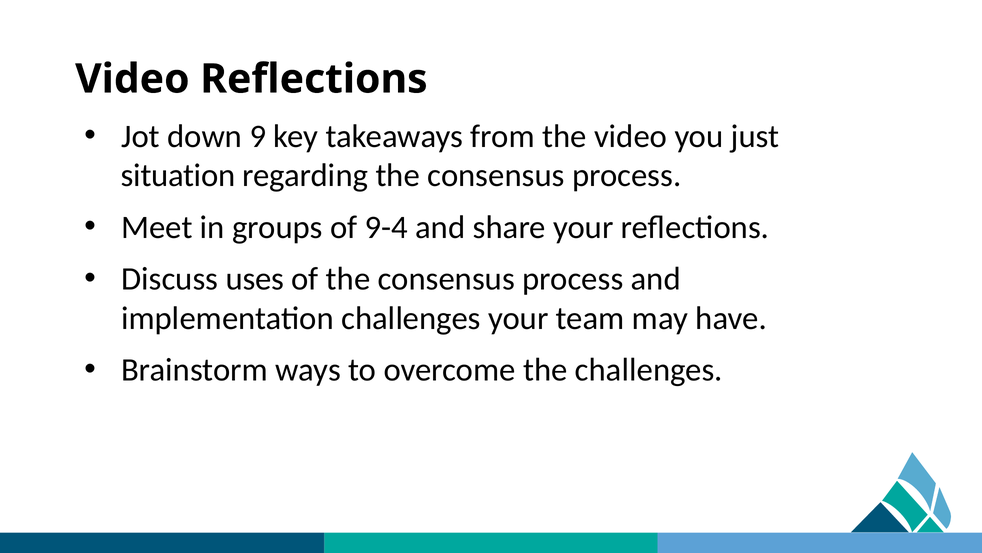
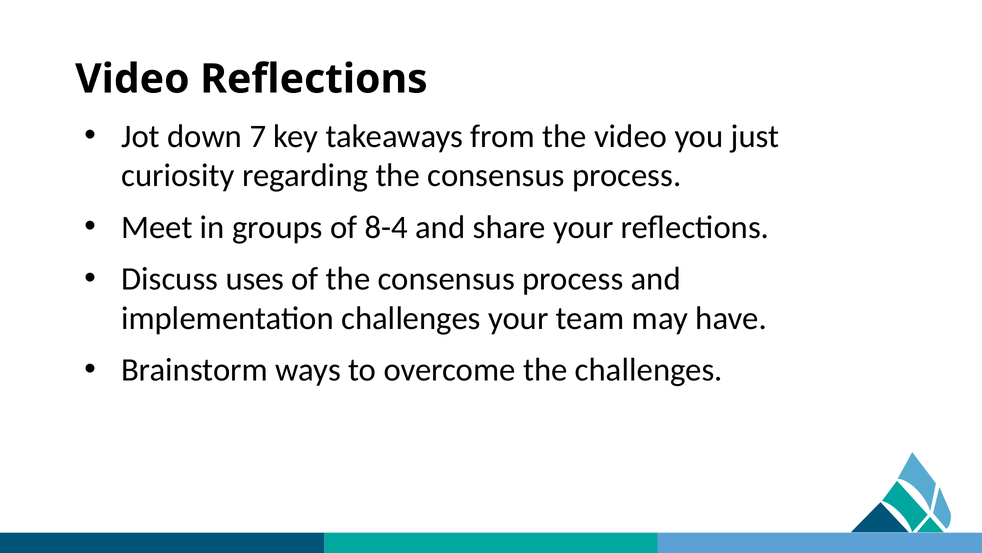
9: 9 -> 7 (258, 136)
situation: situation -> curiosity (178, 175)
9-4: 9-4 -> 8-4 (386, 227)
